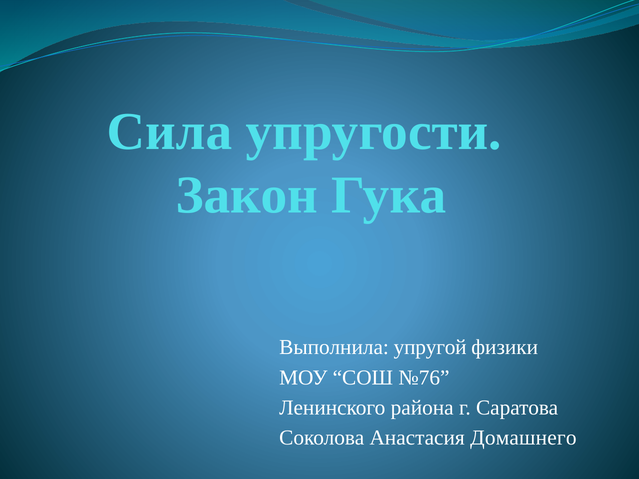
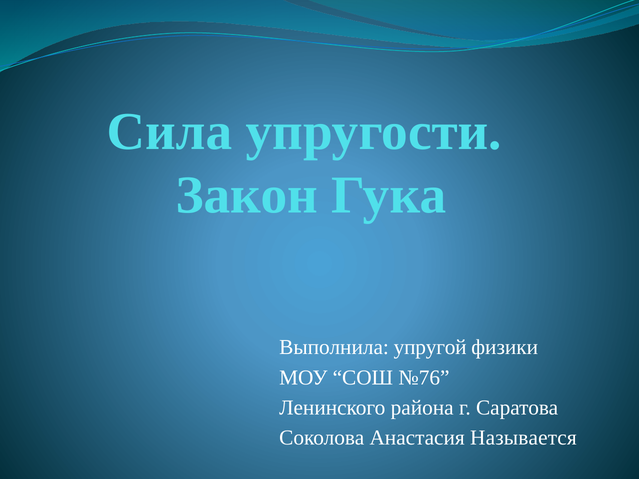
Домашнего: Домашнего -> Называется (523, 438)
